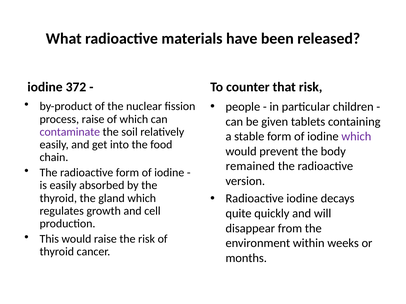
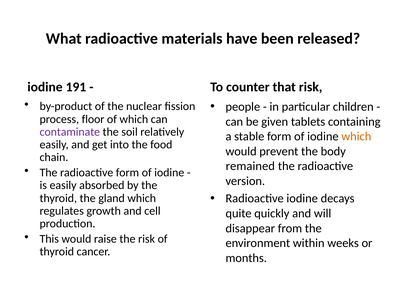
372: 372 -> 191 (76, 87)
process raise: raise -> floor (93, 119)
which colour: purple -> orange (356, 137)
